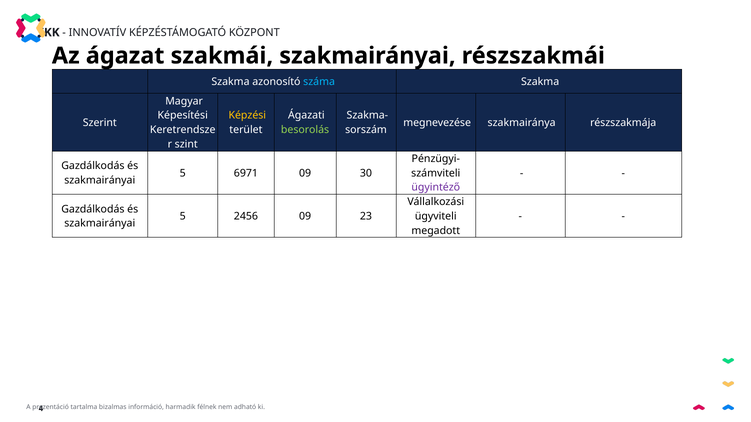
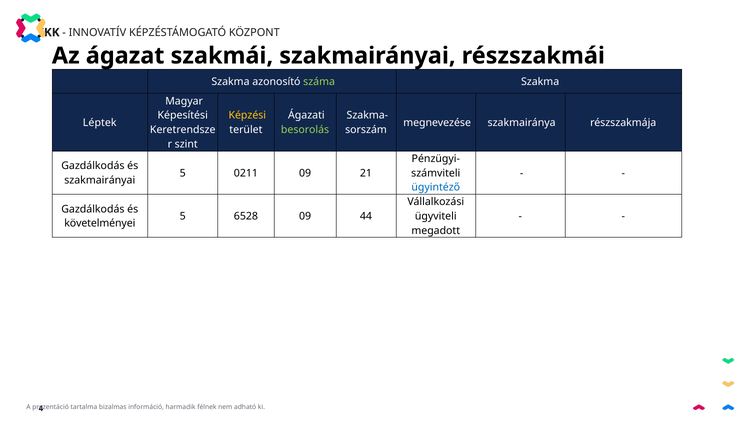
száma colour: light blue -> light green (319, 82)
Szerint: Szerint -> Léptek (100, 123)
6971: 6971 -> 0211 (246, 173)
30: 30 -> 21 (366, 173)
ügyintéző colour: purple -> blue (436, 188)
2456: 2456 -> 6528 (246, 217)
23: 23 -> 44 (366, 217)
szakmairányai: szakmairányai -> követelményei (100, 224)
